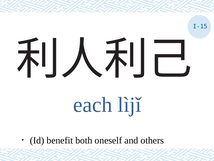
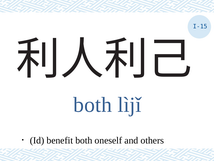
each: each -> both (93, 105)
